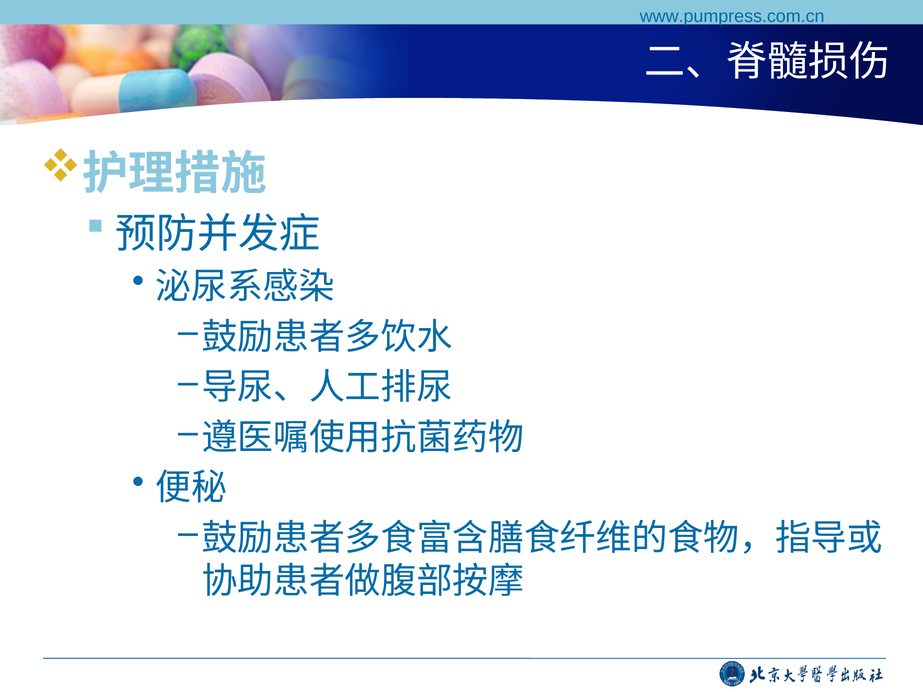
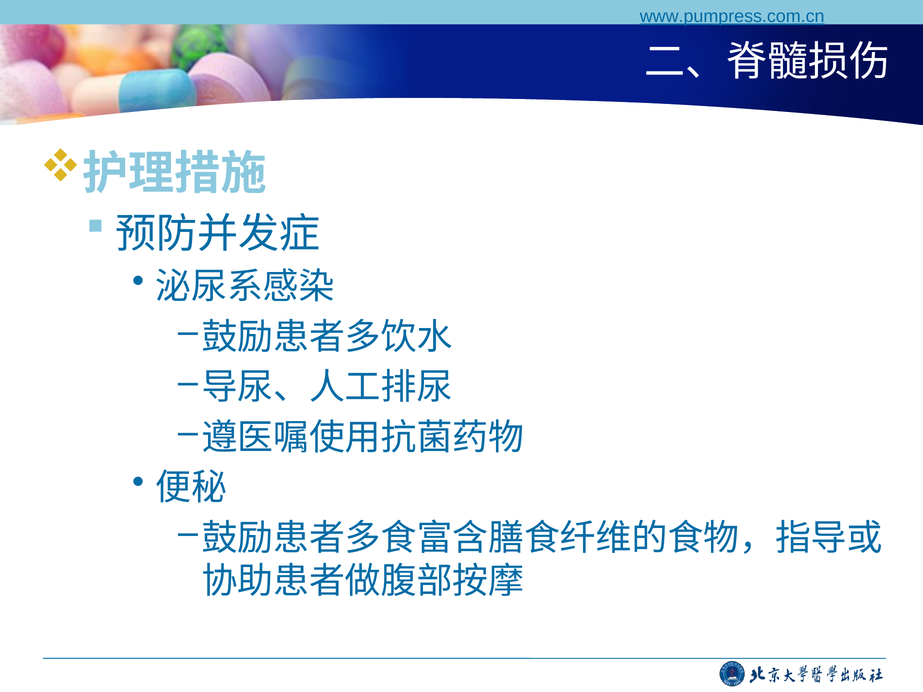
www.pumpress.com.cn underline: none -> present (732, 17)
